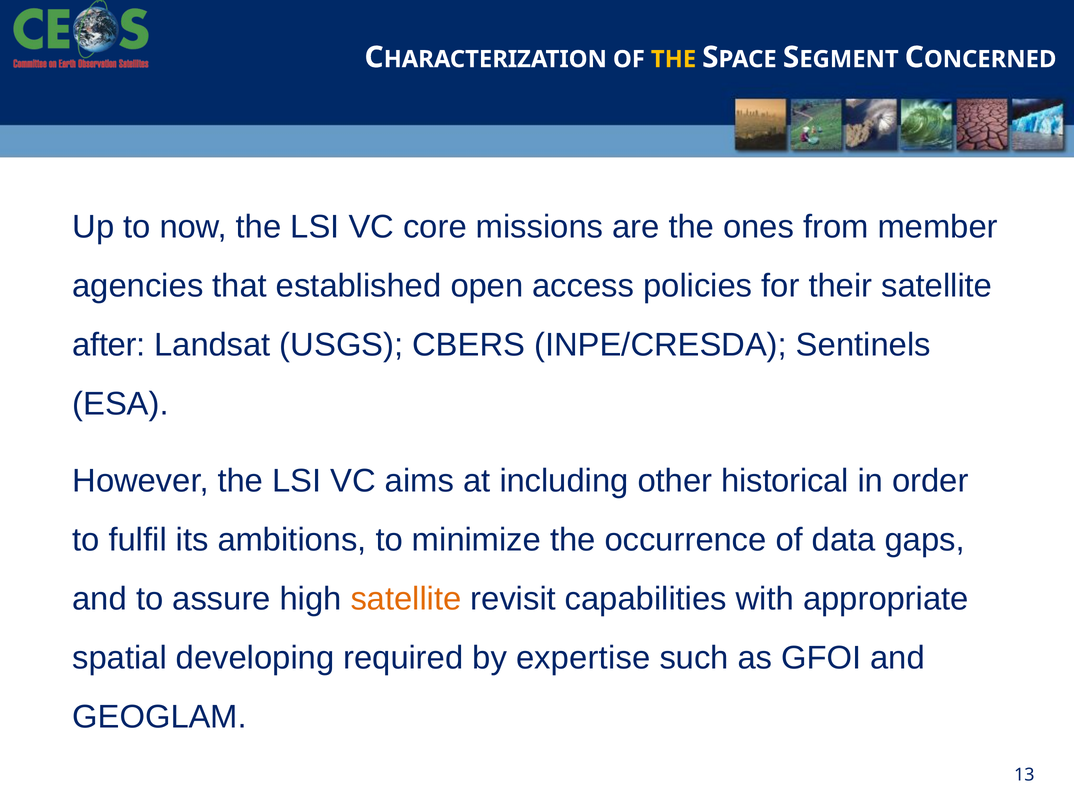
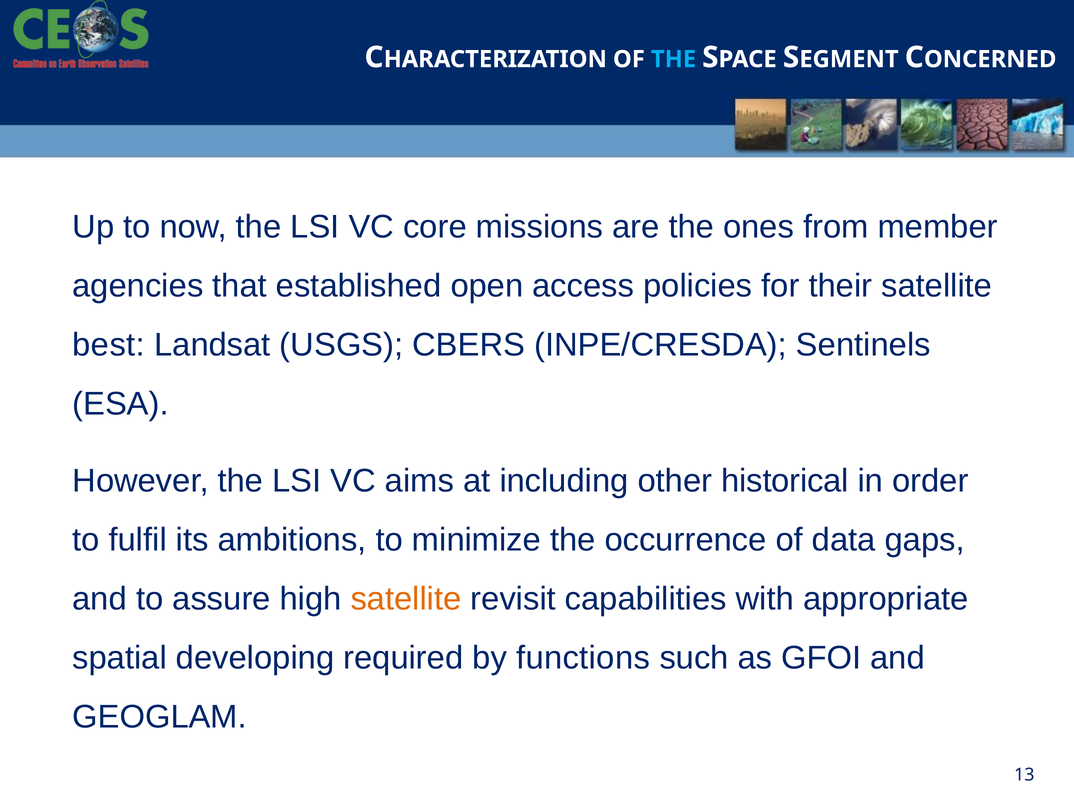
THE colour: yellow -> light blue (674, 59)
after: after -> best (109, 345)
expertise: expertise -> functions (583, 658)
